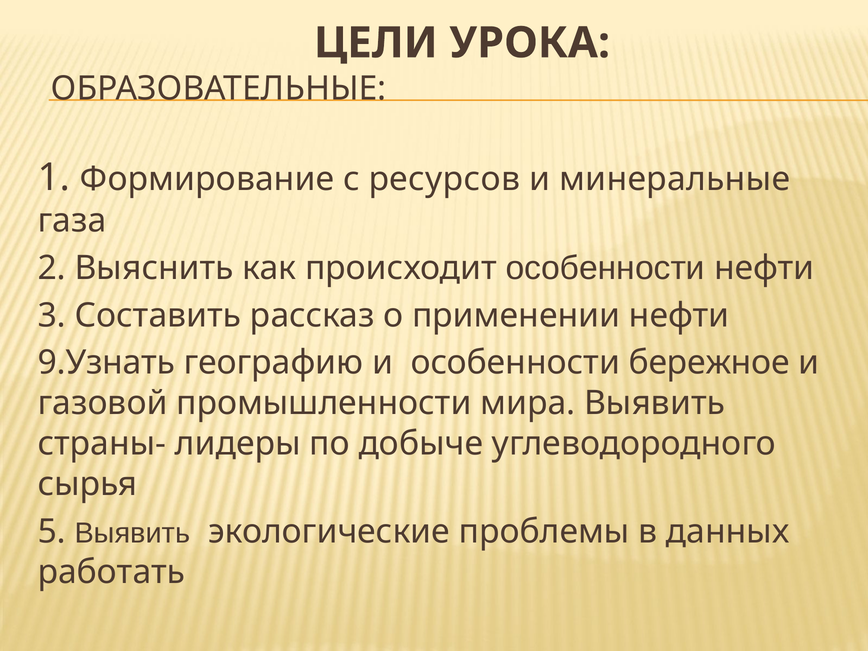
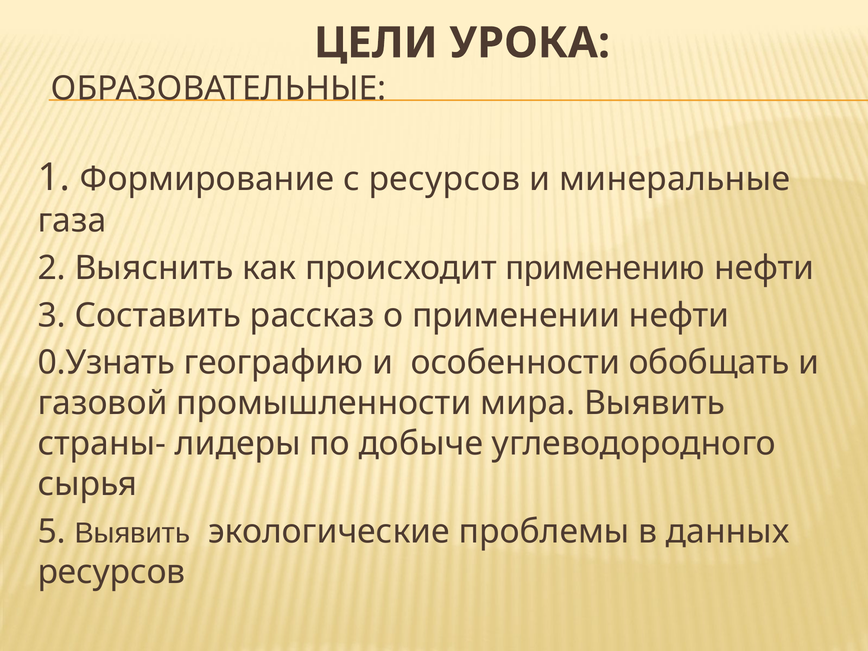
происходит особенности: особенности -> применению (605, 268)
9.Узнать: 9.Узнать -> 0.Узнать (106, 363)
бережное: бережное -> обобщать (709, 363)
работать: работать -> ресурсов (112, 572)
